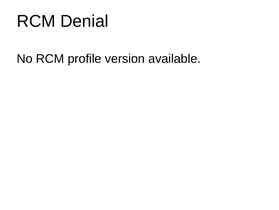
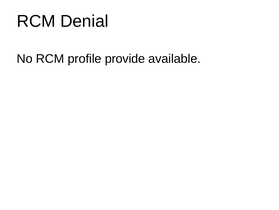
version: version -> provide (125, 59)
